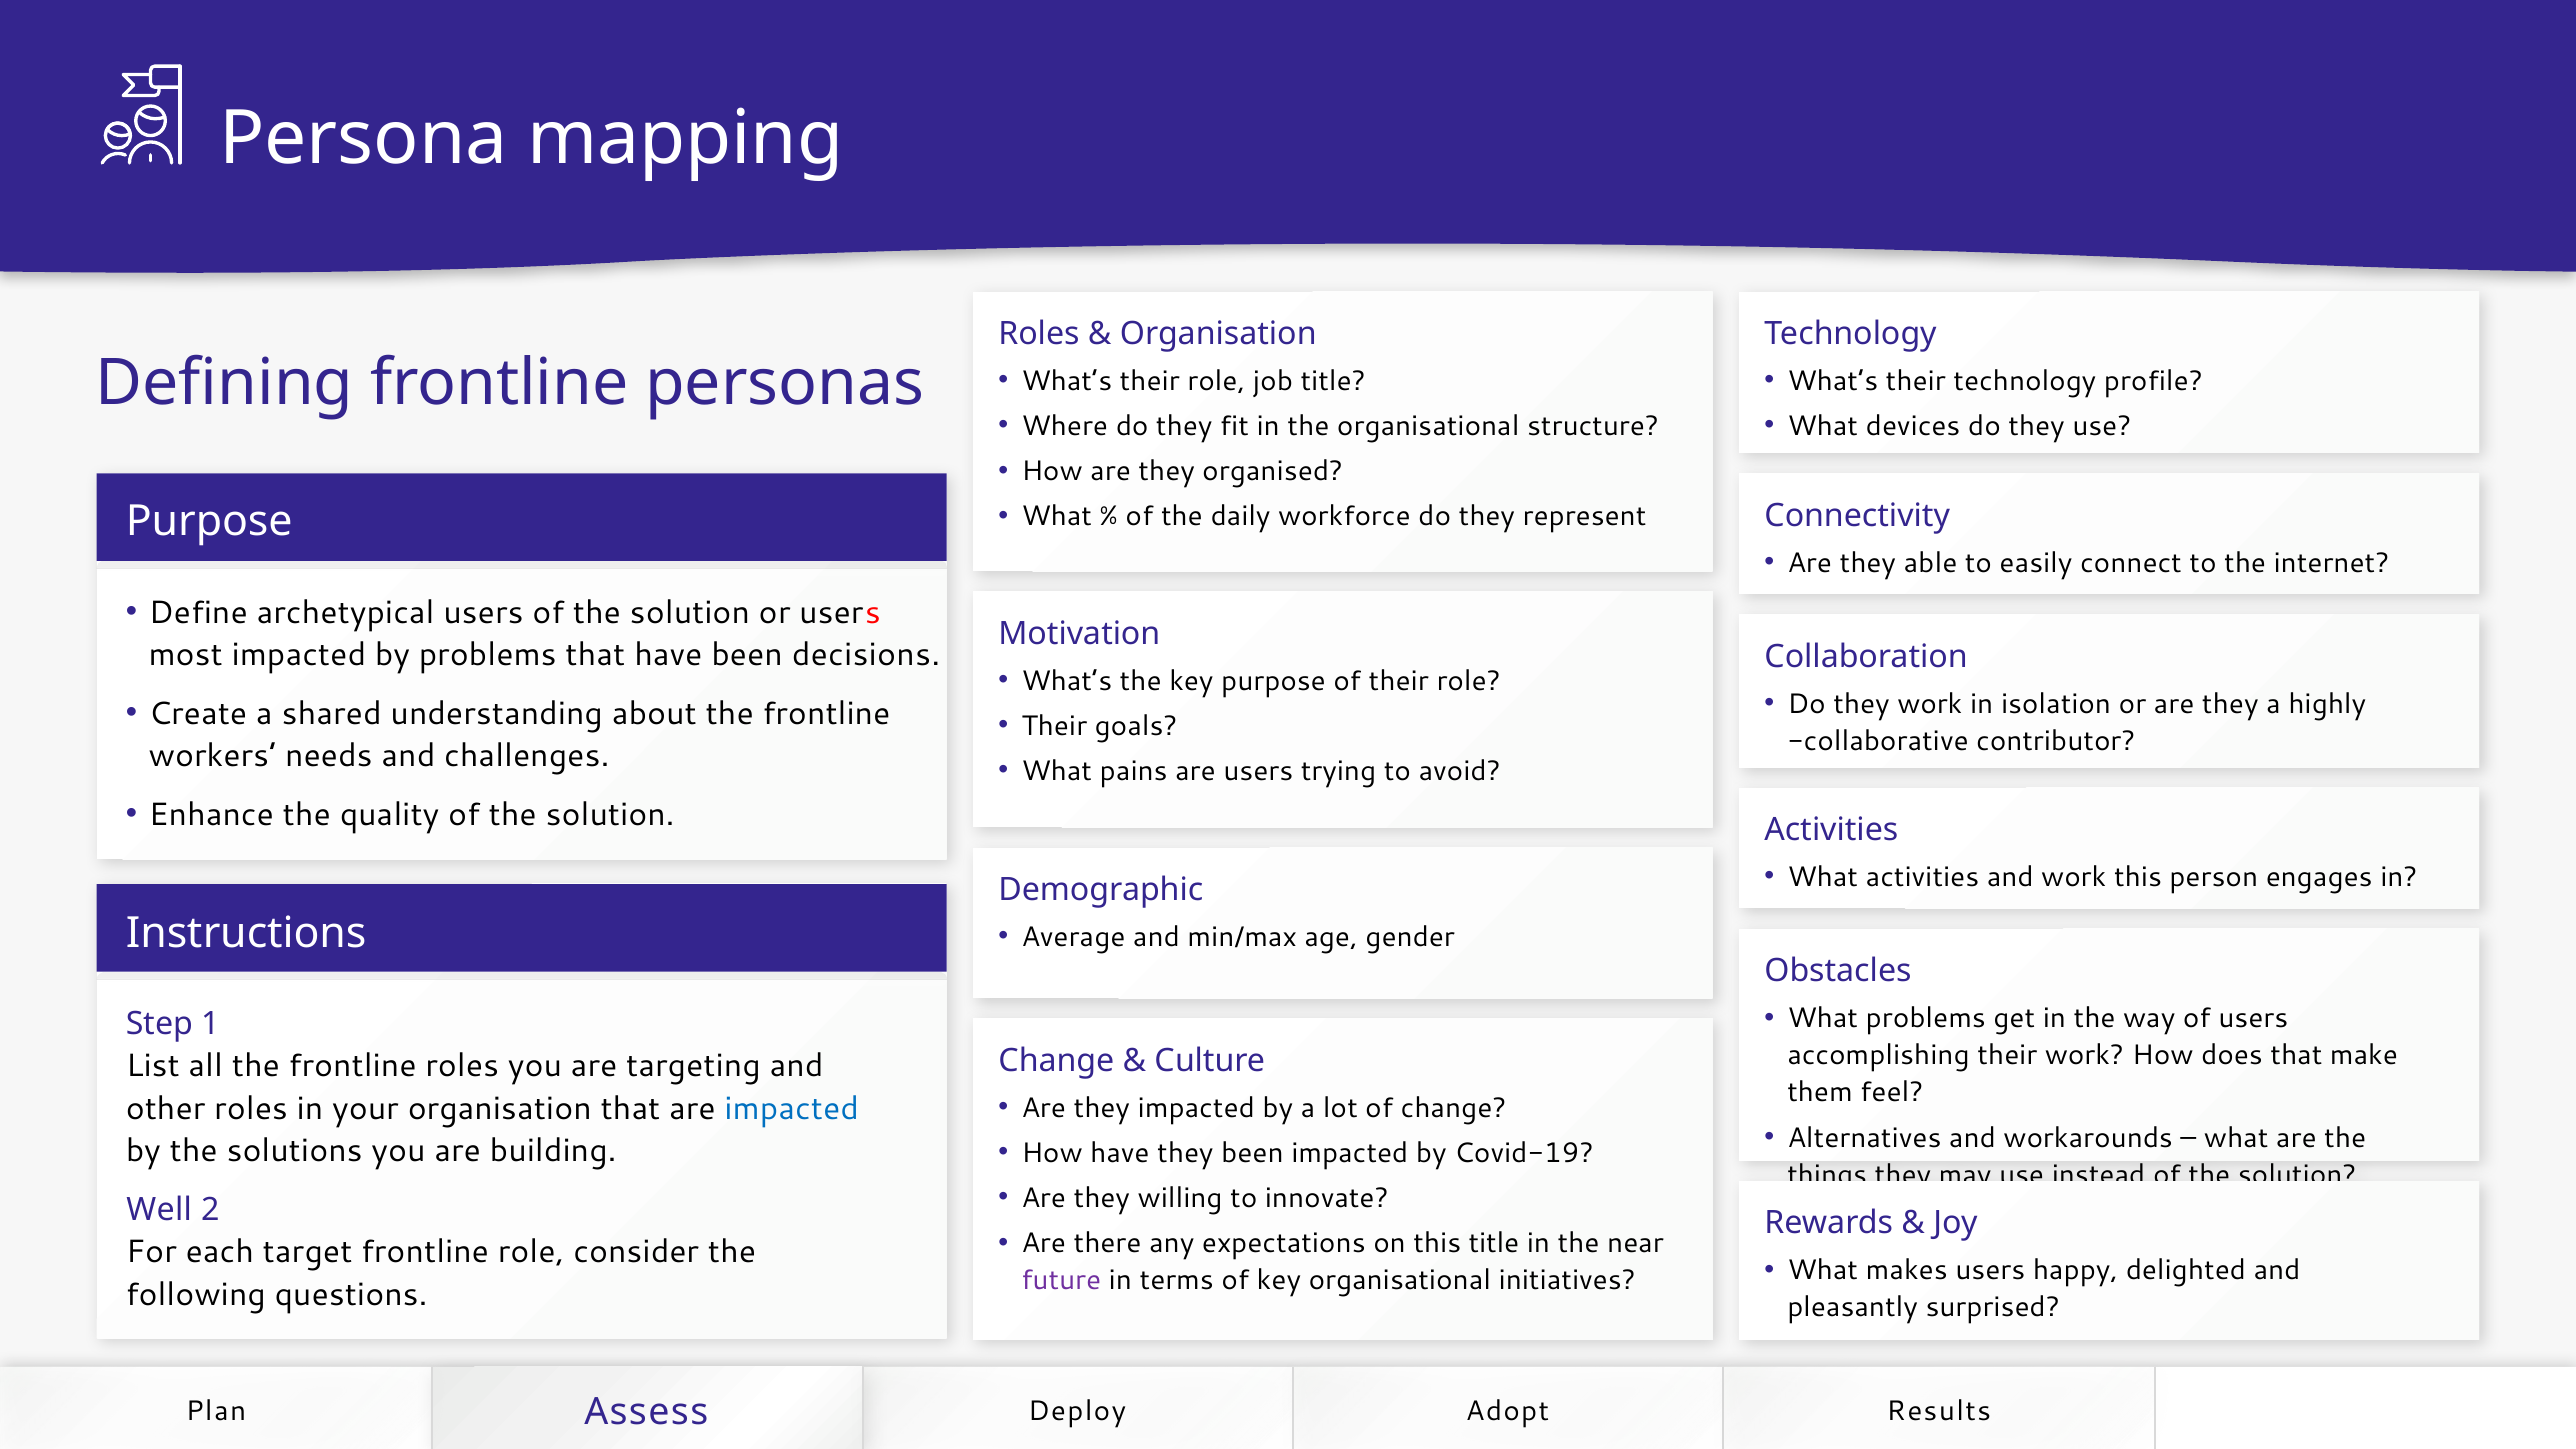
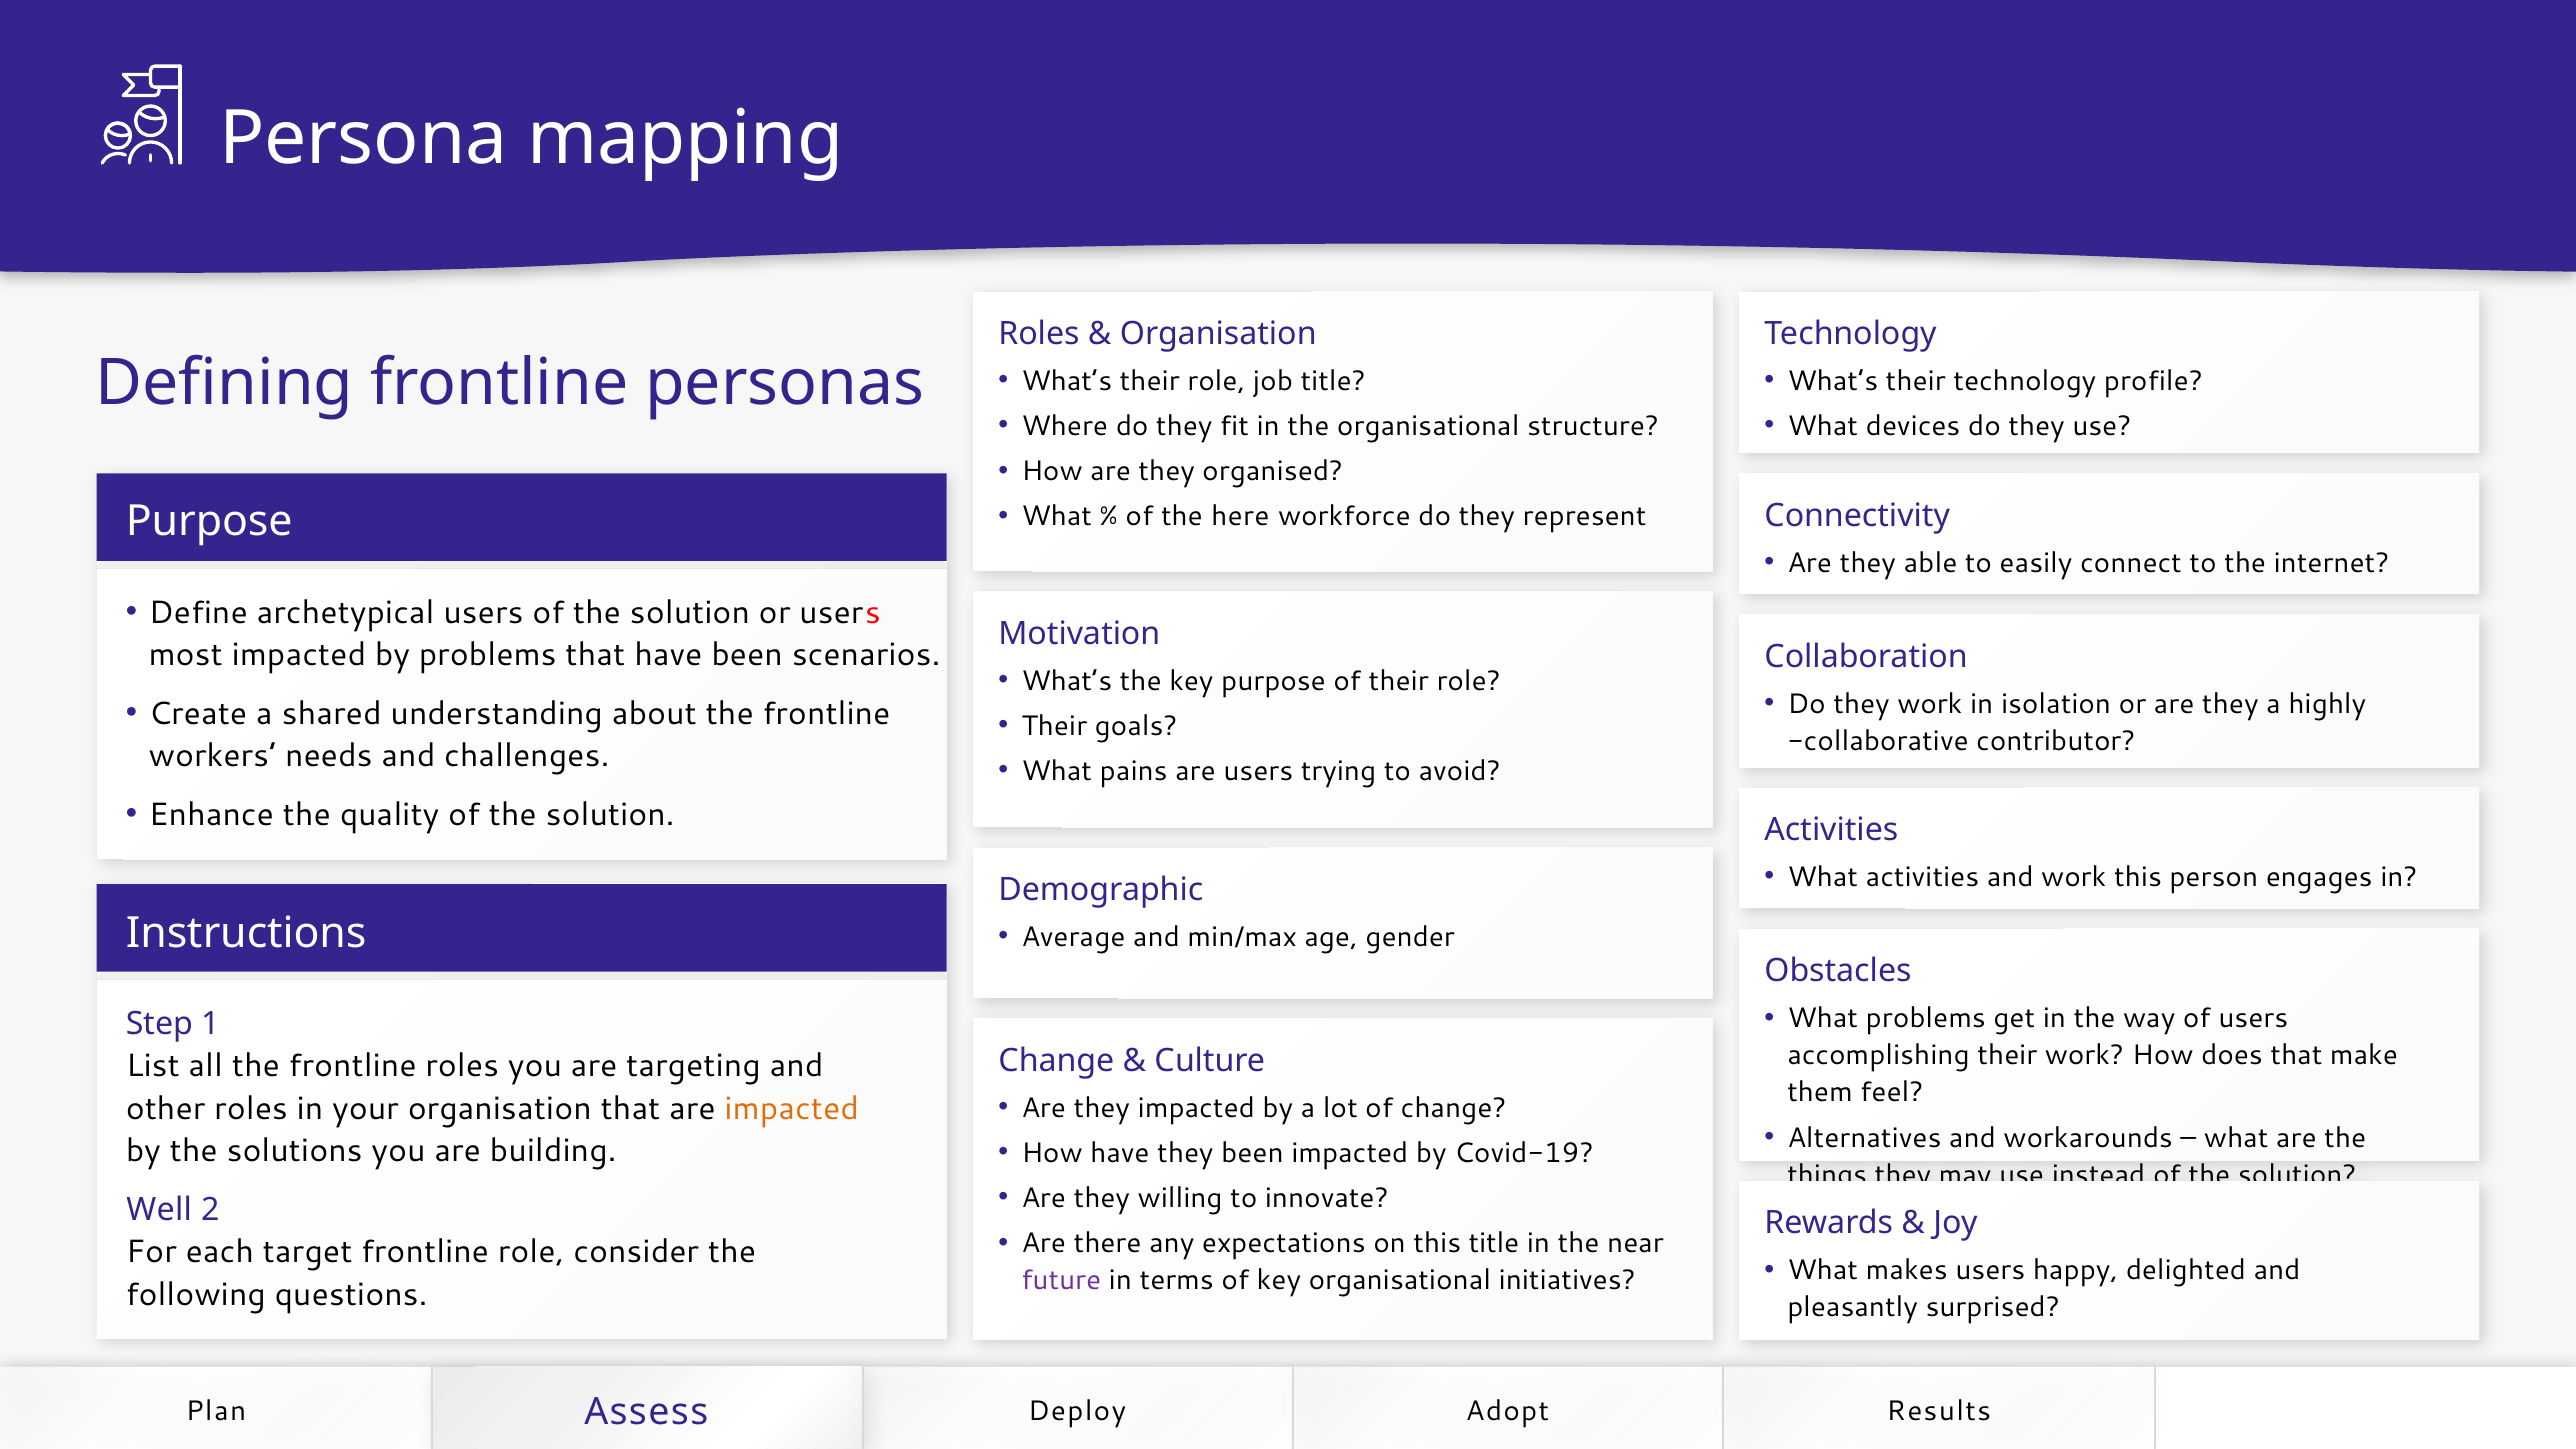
daily: daily -> here (1240, 517)
decisions: decisions -> scenarios (866, 655)
impacted colour: blue -> orange (792, 1109)
